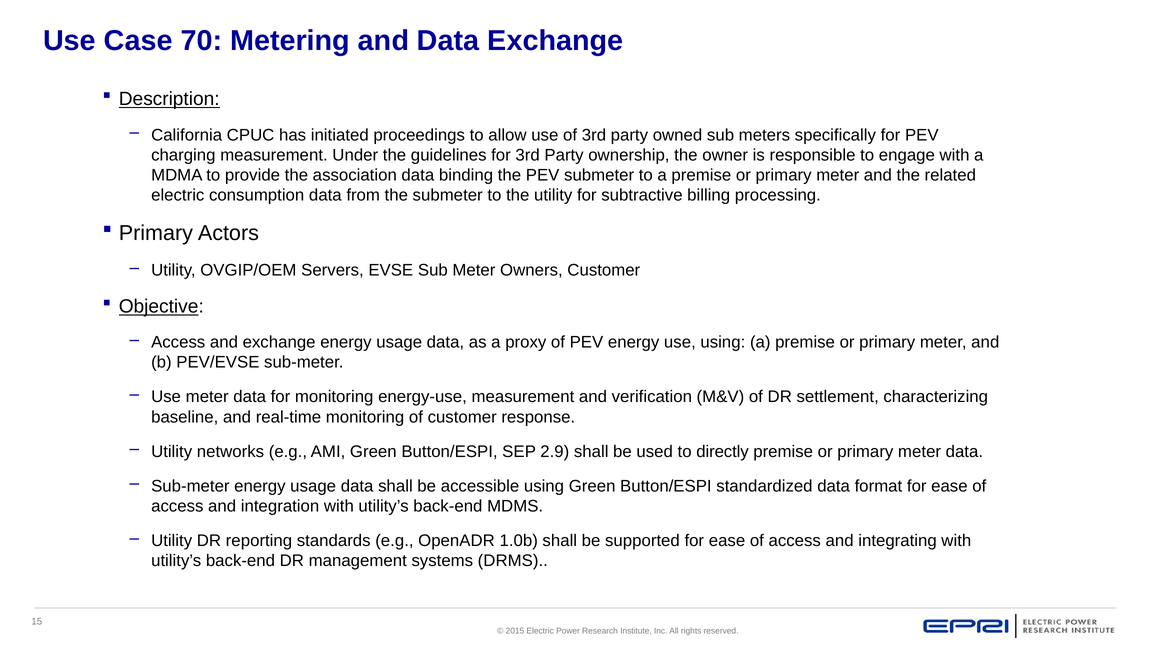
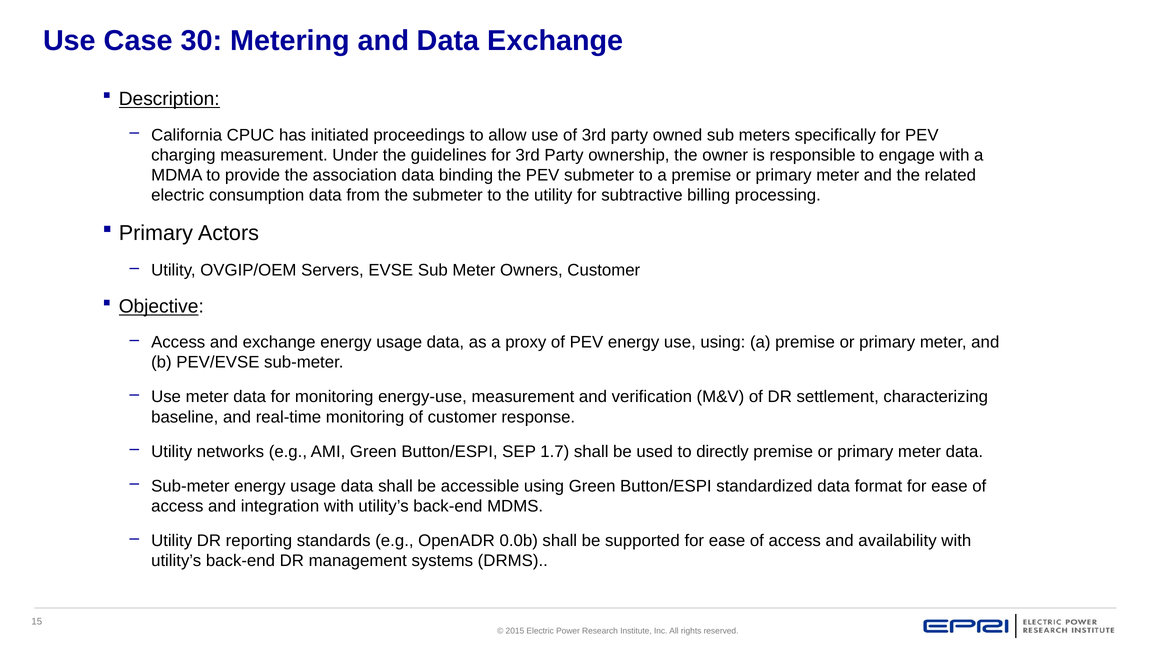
70: 70 -> 30 (201, 41)
2.9: 2.9 -> 1.7 (555, 452)
1.0b: 1.0b -> 0.0b (519, 541)
integrating: integrating -> availability (897, 541)
